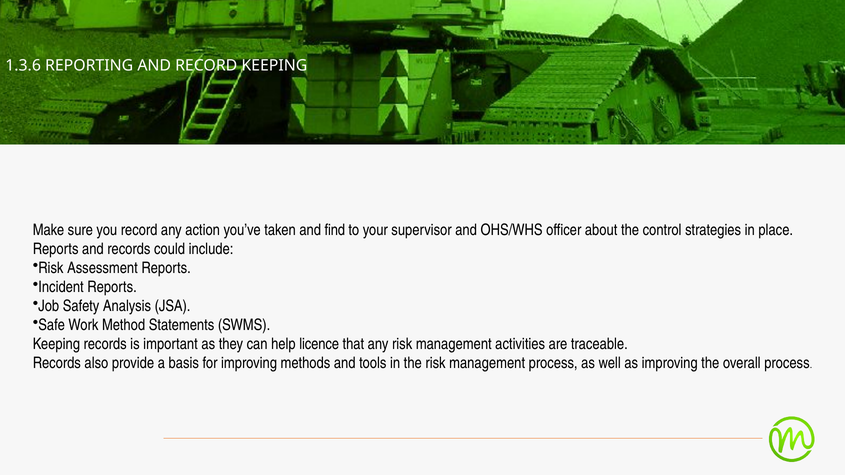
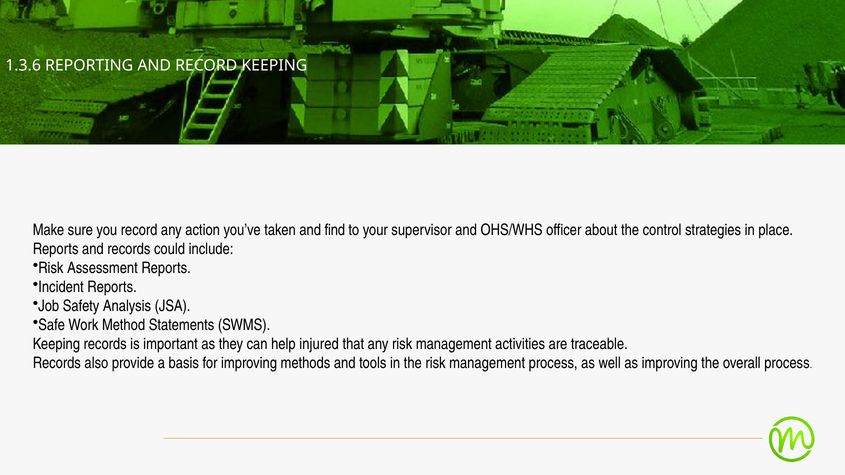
licence: licence -> injured (319, 344)
